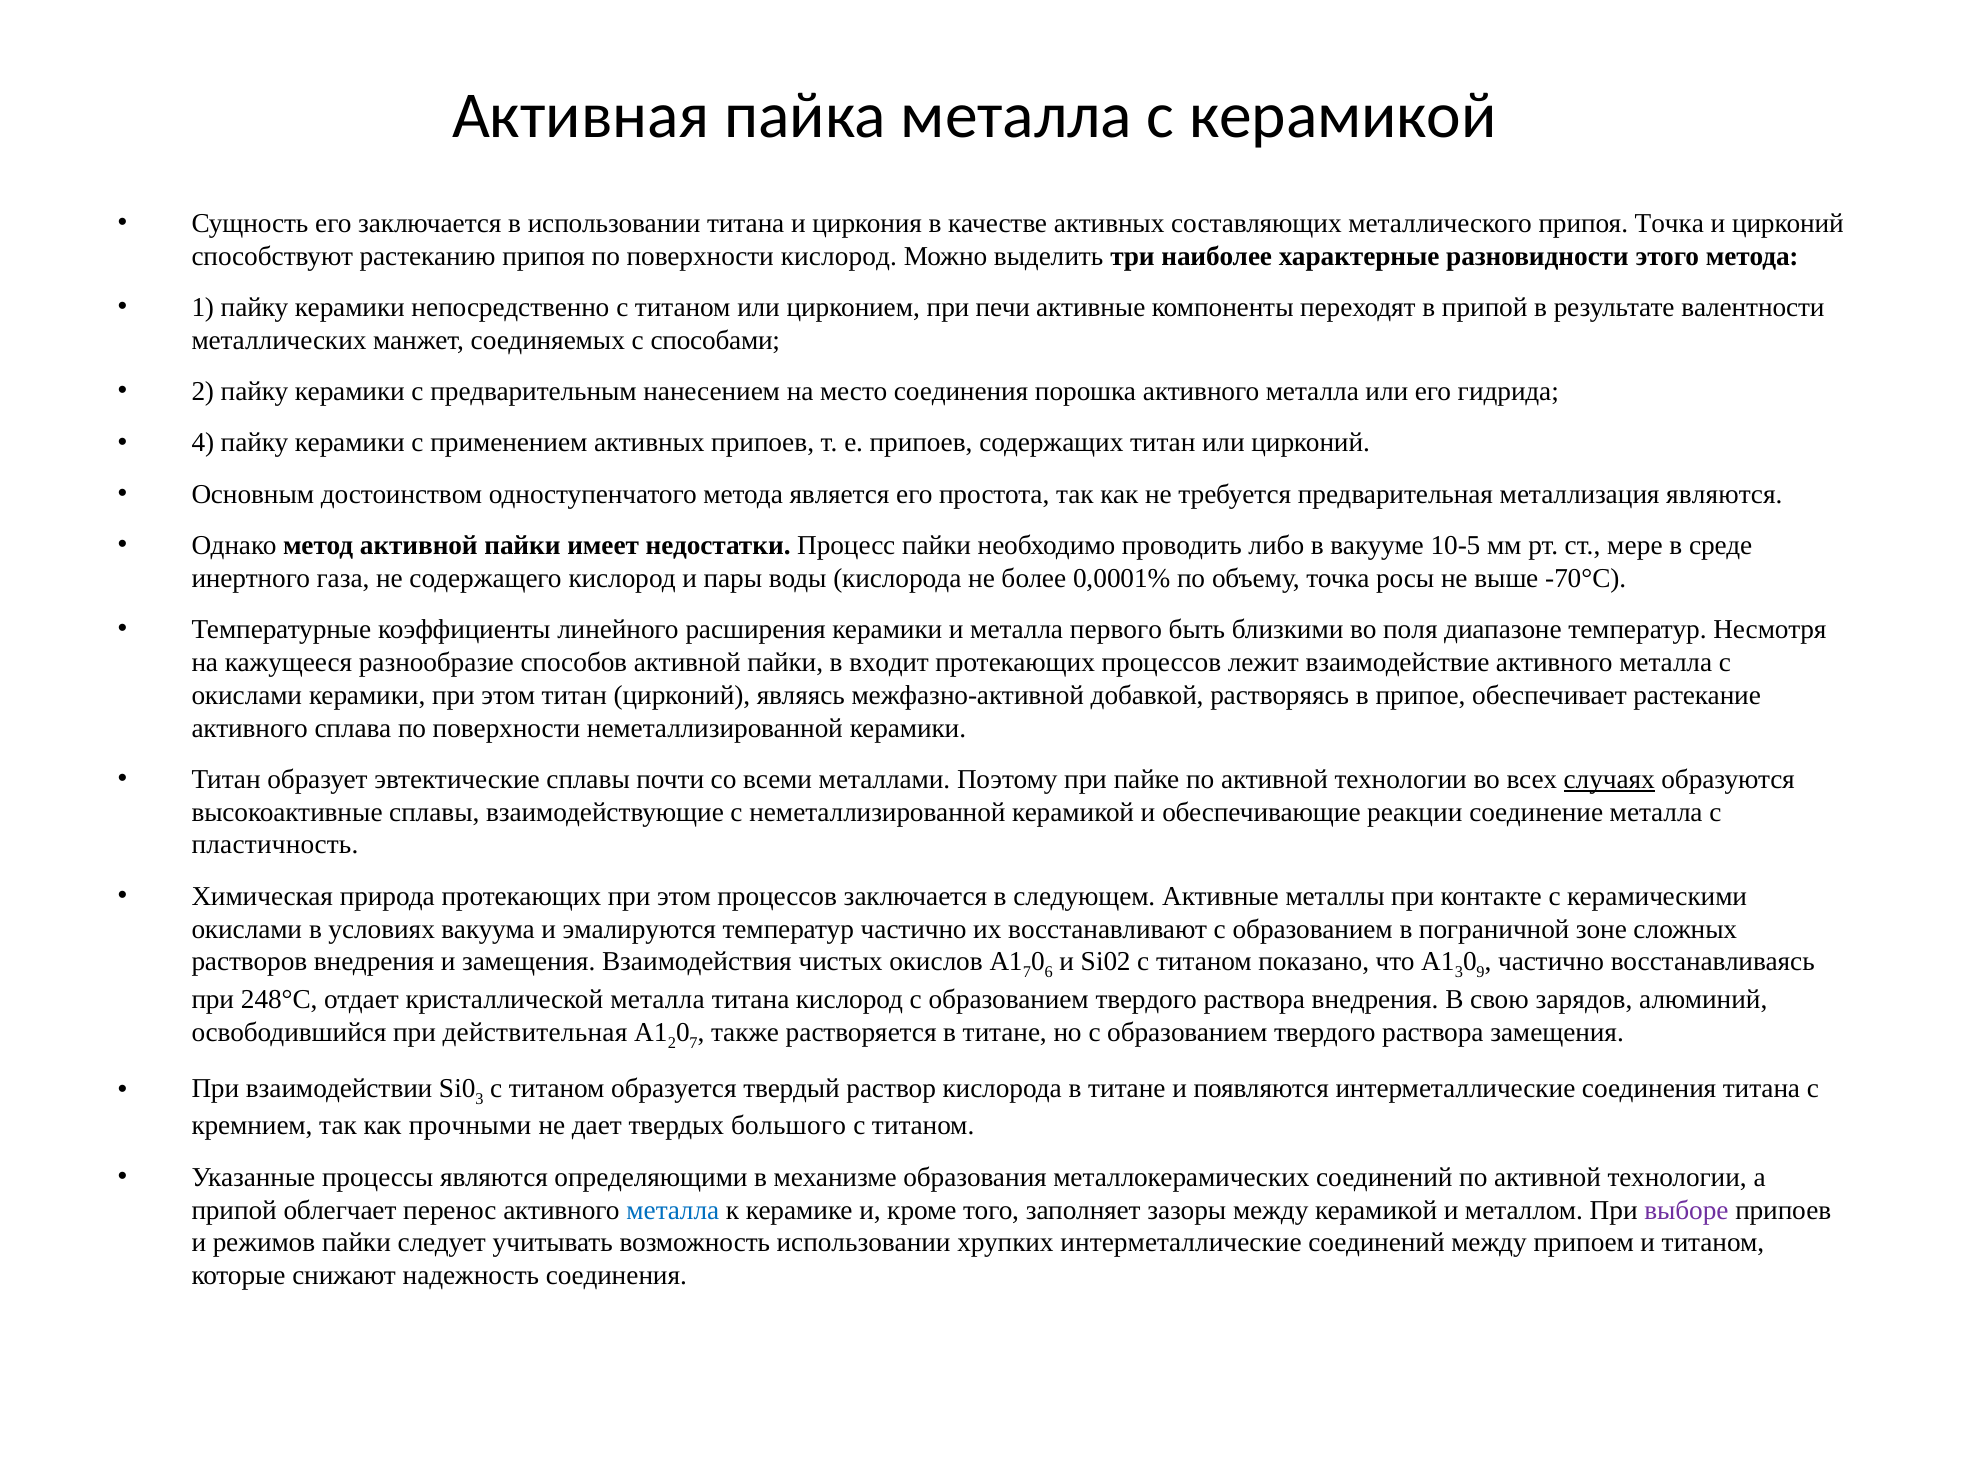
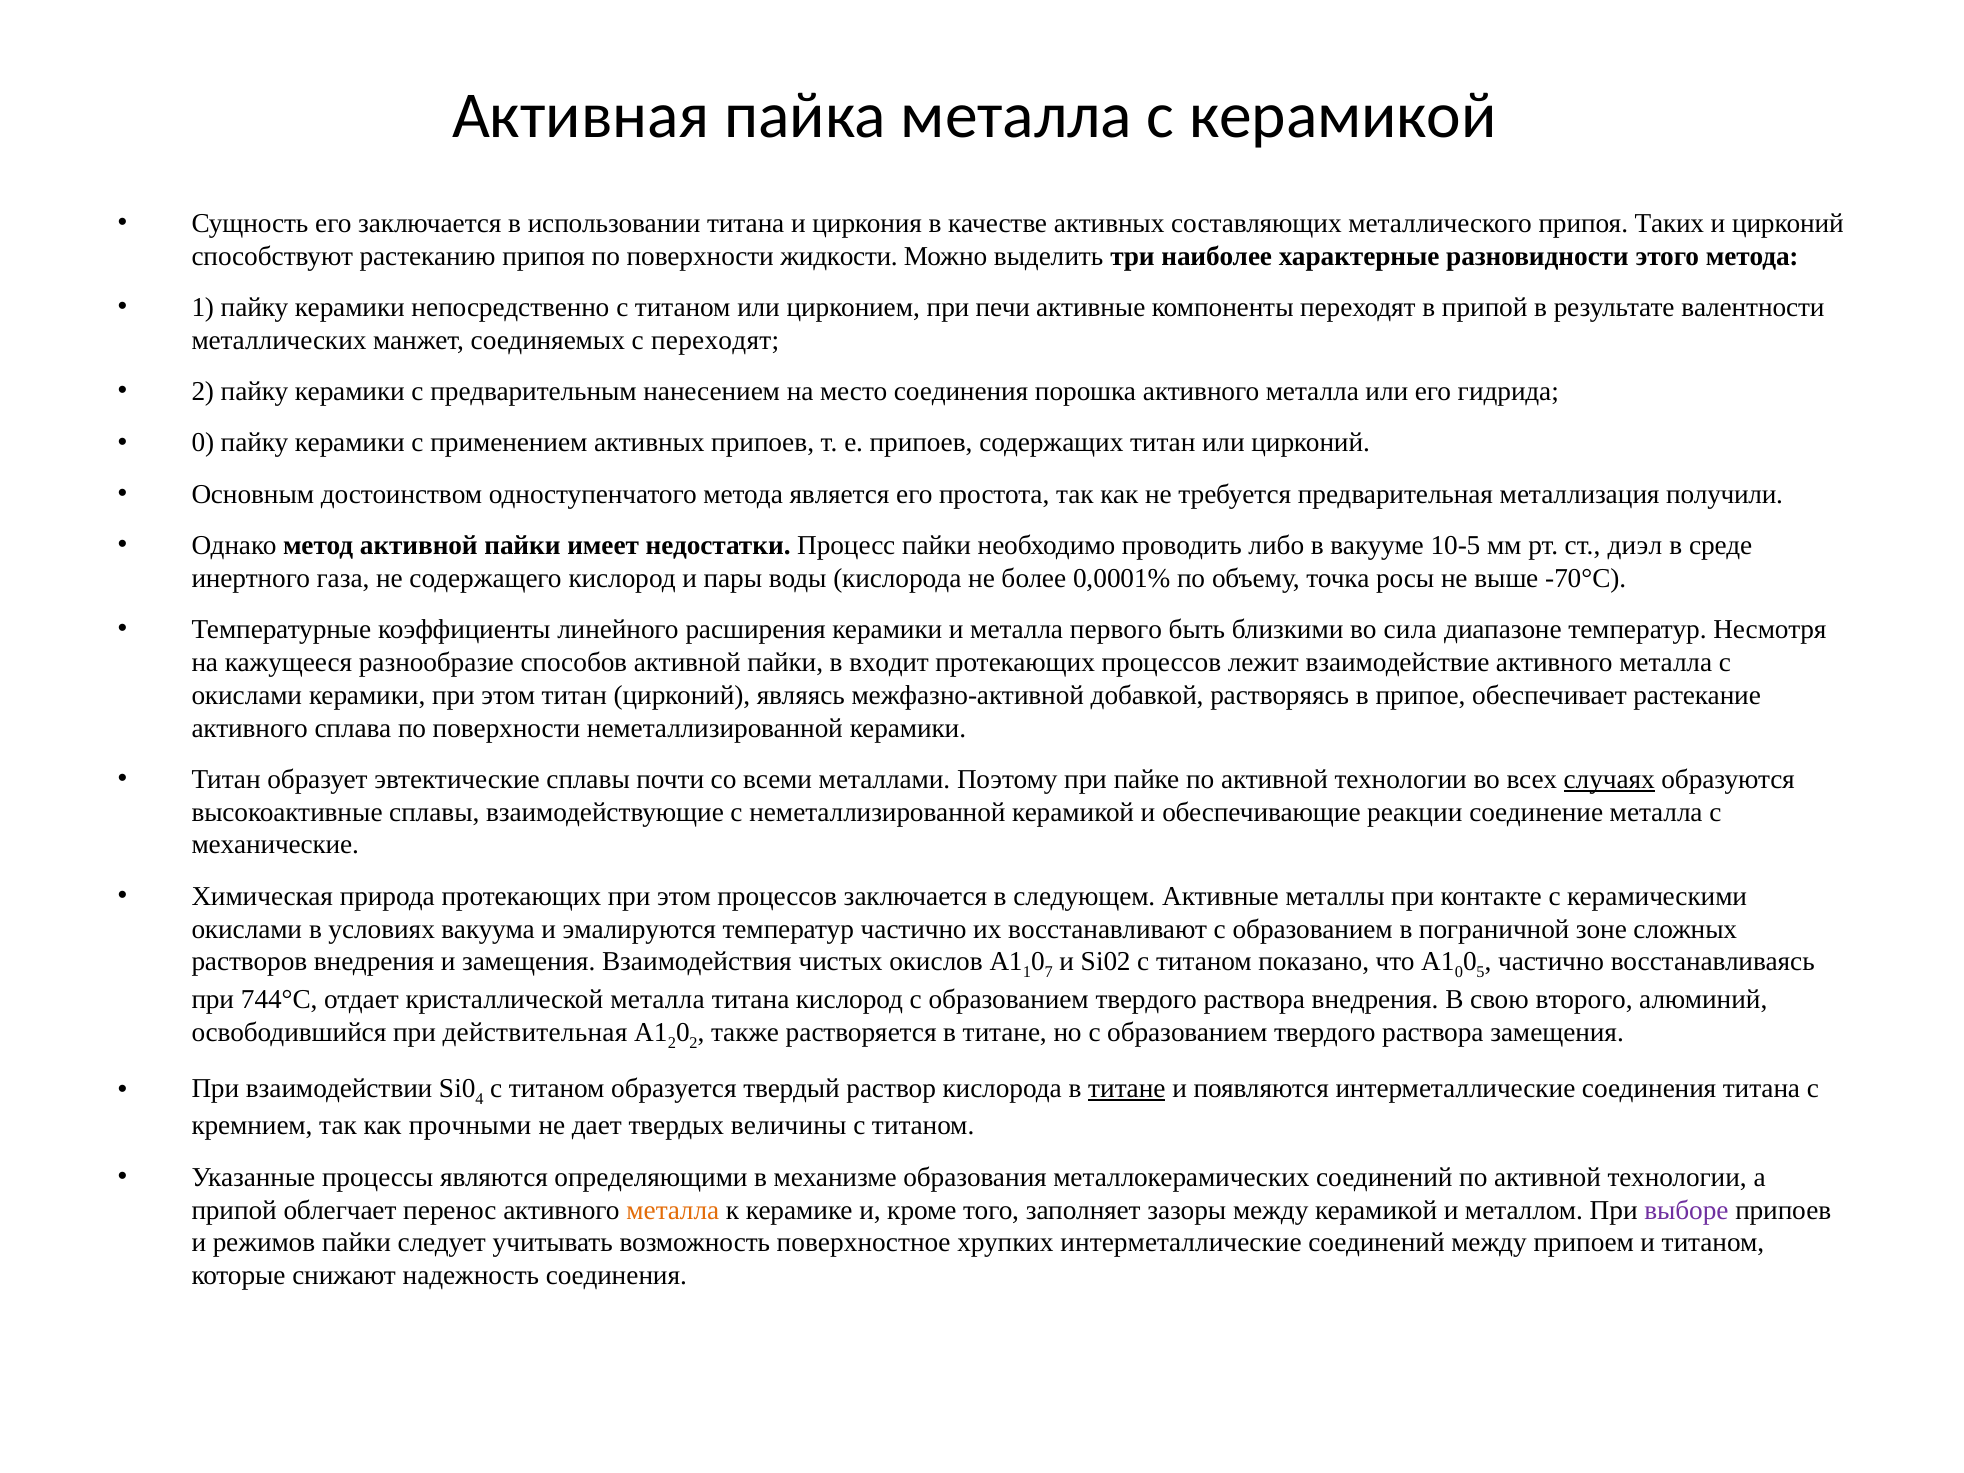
припоя Точка: Точка -> Таких (1669, 223)
поверхности кислород: кислород -> жидкости (839, 256)
с способами: способами -> переходят (715, 340)
4: 4 -> 0 (203, 443)
металлизация являются: являются -> получили (1725, 494)
мере: мере -> диэл (1635, 546)
поля: поля -> сила (1410, 630)
пластичность: пластичность -> механические (275, 845)
7: 7 -> 1 (1027, 972)
6: 6 -> 7 (1049, 972)
3: 3 -> 0 (1459, 972)
9: 9 -> 5 (1481, 972)
248°С: 248°С -> 744°С (279, 999)
зарядов: зарядов -> второго (1584, 999)
7: 7 -> 2 (694, 1043)
3: 3 -> 4 (479, 1099)
титане underline: none -> present (1127, 1088)
большого: большого -> величины (789, 1126)
металла colour: blue -> orange (673, 1210)
возможность использовании: использовании -> поверхностное (864, 1243)
